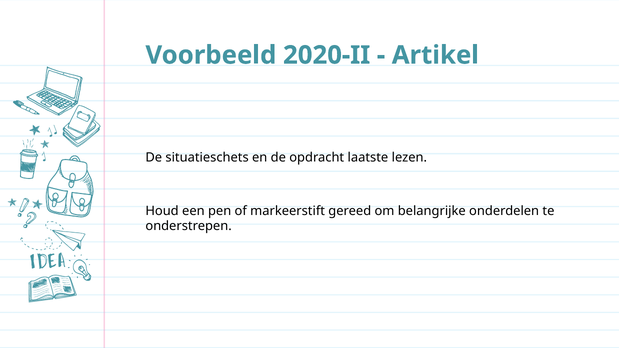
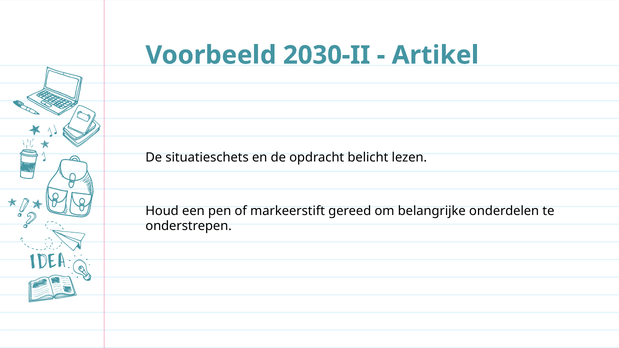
2020-II: 2020-II -> 2030-II (327, 55)
laatste: laatste -> belicht (368, 158)
